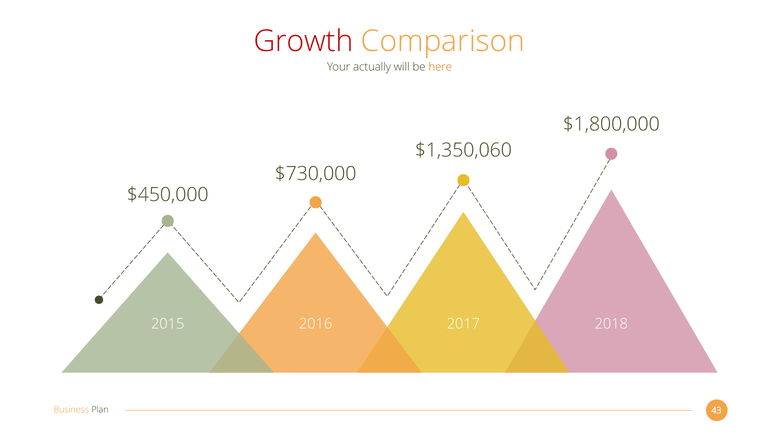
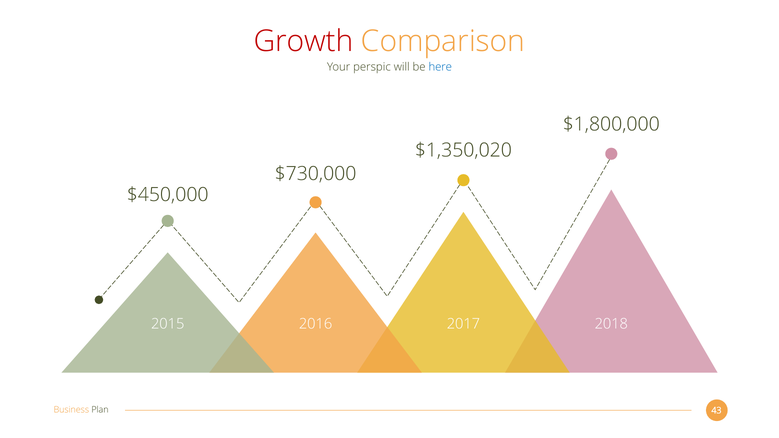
actually: actually -> perspic (372, 67)
here colour: orange -> blue (440, 67)
$1,350,060: $1,350,060 -> $1,350,020 (463, 150)
